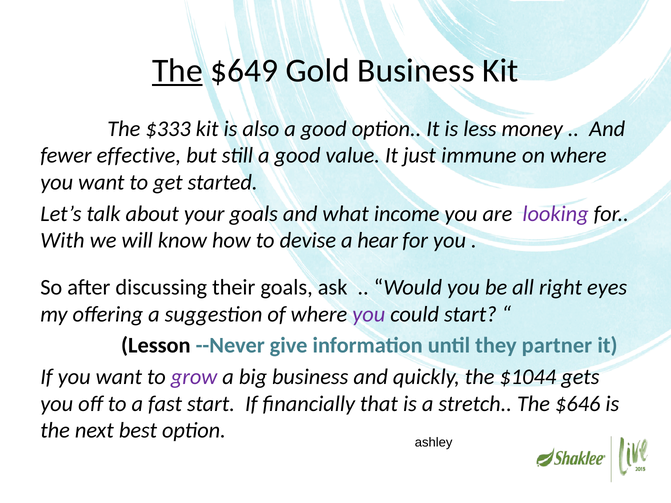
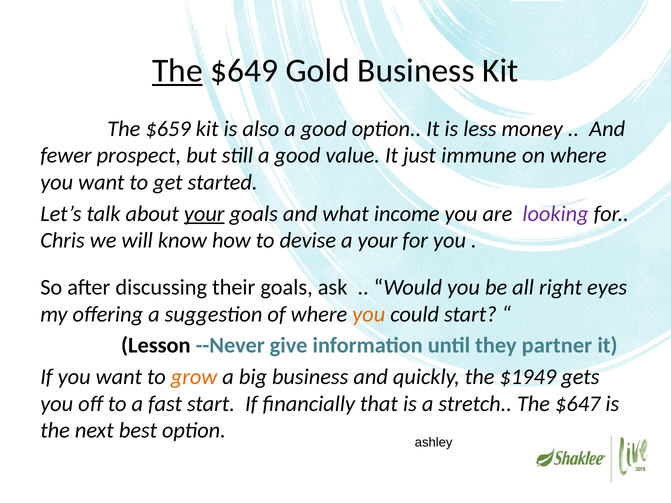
$333: $333 -> $659 (168, 129)
effective: effective -> prospect (139, 156)
your underline: none -> present (204, 214)
With: With -> Chris (63, 241)
a hear: hear -> your (378, 241)
you colour: purple -> orange (369, 314)
grow colour: purple -> orange (194, 377)
$1044: $1044 -> $1949 (528, 377)
$646: $646 -> $647 (578, 404)
